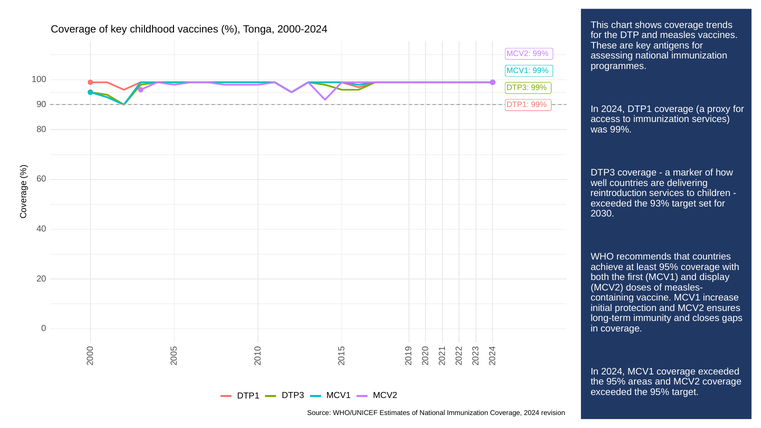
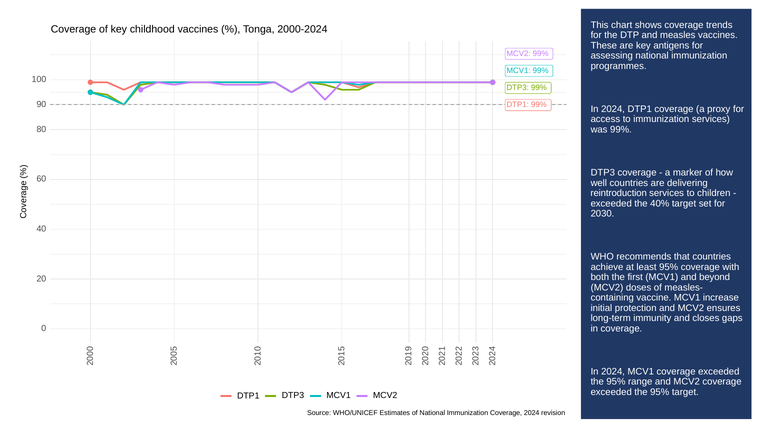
93%: 93% -> 40% (660, 203)
display: display -> beyond (715, 277)
areas: areas -> range (640, 382)
